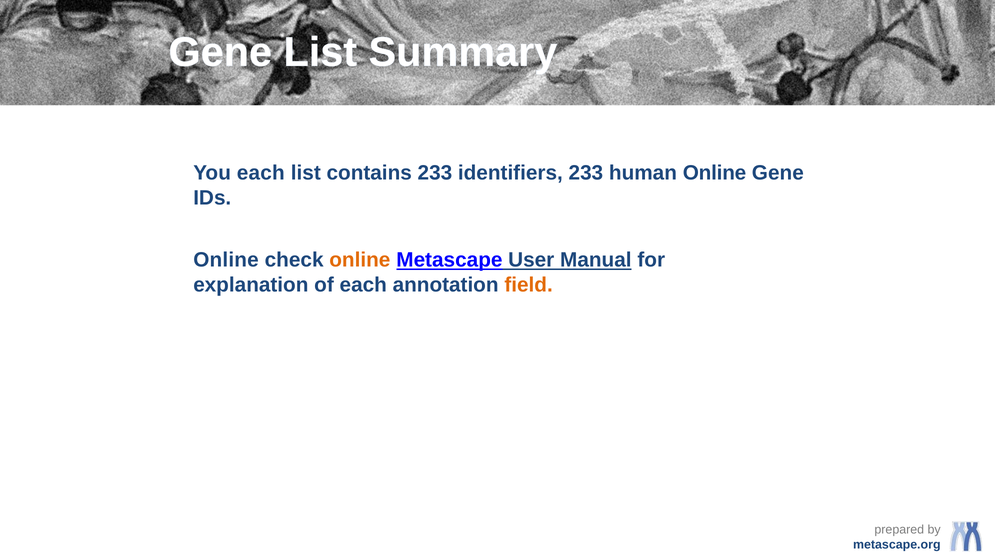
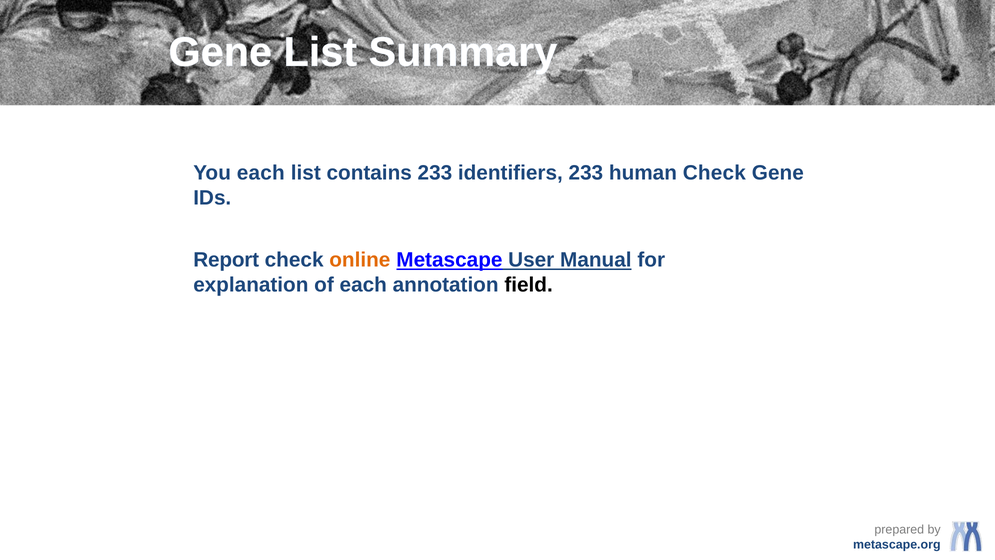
human Online: Online -> Check (714, 173)
Online: Online -> Report (226, 260)
field colour: orange -> black (529, 285)
